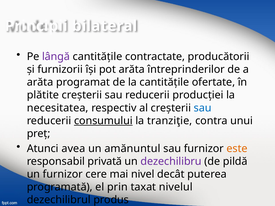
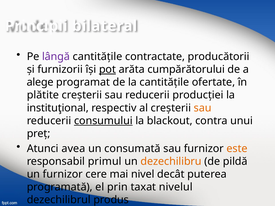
pot underline: none -> present (107, 70)
întreprinderilor: întreprinderilor -> cumpărătorului (186, 70)
arăta: arăta -> alege (40, 82)
necesitatea: necesitatea -> instituţional (58, 108)
sau colour: blue -> orange (203, 108)
tranziţie: tranziţie -> blackout (170, 121)
amănuntul: amănuntul -> consumată (132, 149)
privată: privată -> primul (105, 162)
dezechilibru colour: purple -> orange (171, 162)
